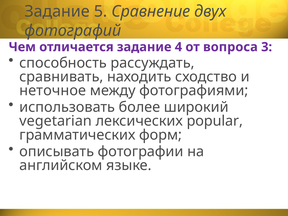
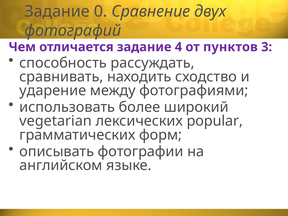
5: 5 -> 0 (101, 11)
вопроса: вопроса -> пунктов (230, 47)
неточное: неточное -> ударение (53, 91)
